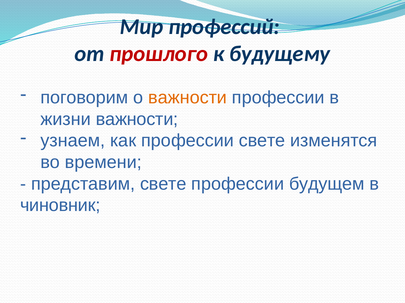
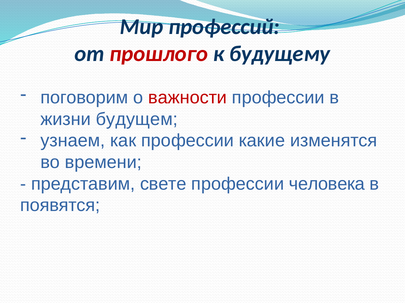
важности colour: orange -> red (188, 98)
жизни важности: важности -> будущем (137, 119)
профессии свете: свете -> какие (262, 141)
будущем: будущем -> человека (327, 184)
чиновник: чиновник -> появятся (60, 206)
